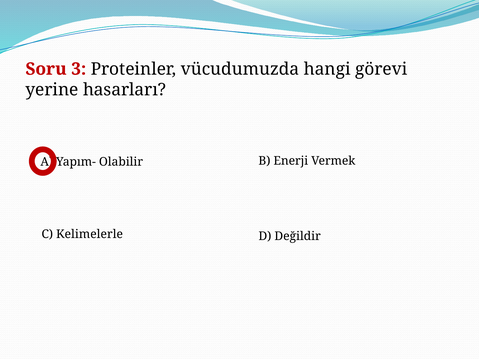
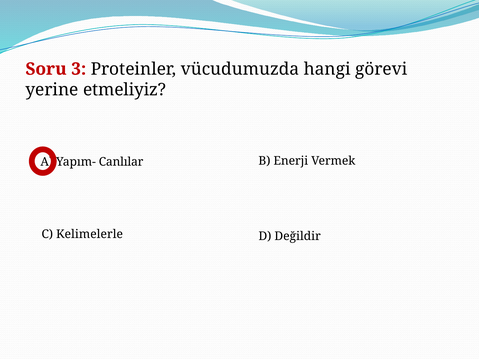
hasarları: hasarları -> etmeliyiz (125, 90)
Olabilir: Olabilir -> Canlılar (121, 162)
